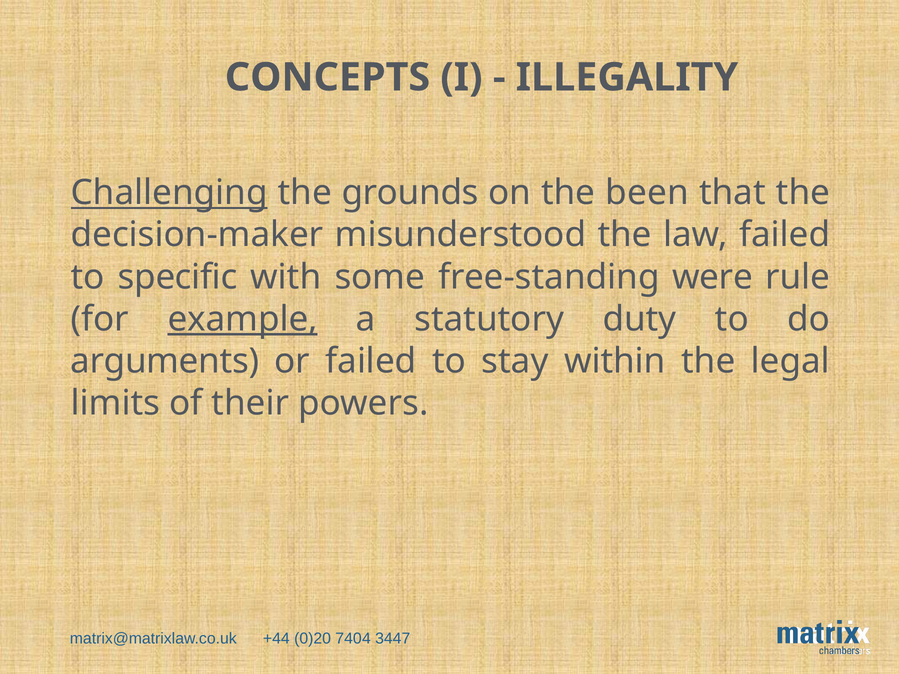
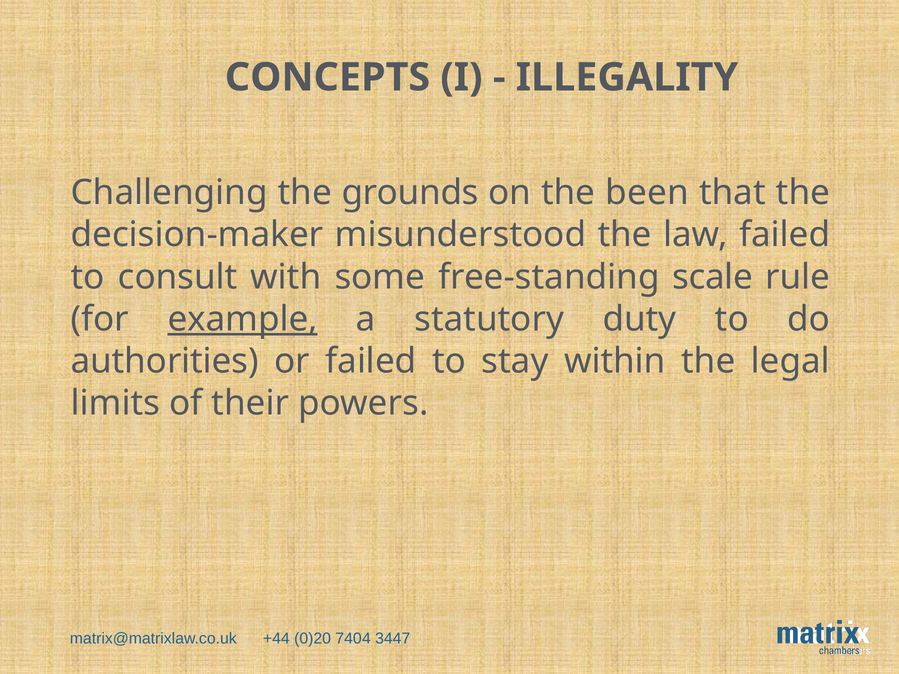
Challenging underline: present -> none (169, 193)
specific: specific -> consult (178, 277)
were: were -> scale (713, 277)
arguments: arguments -> authorities (165, 361)
